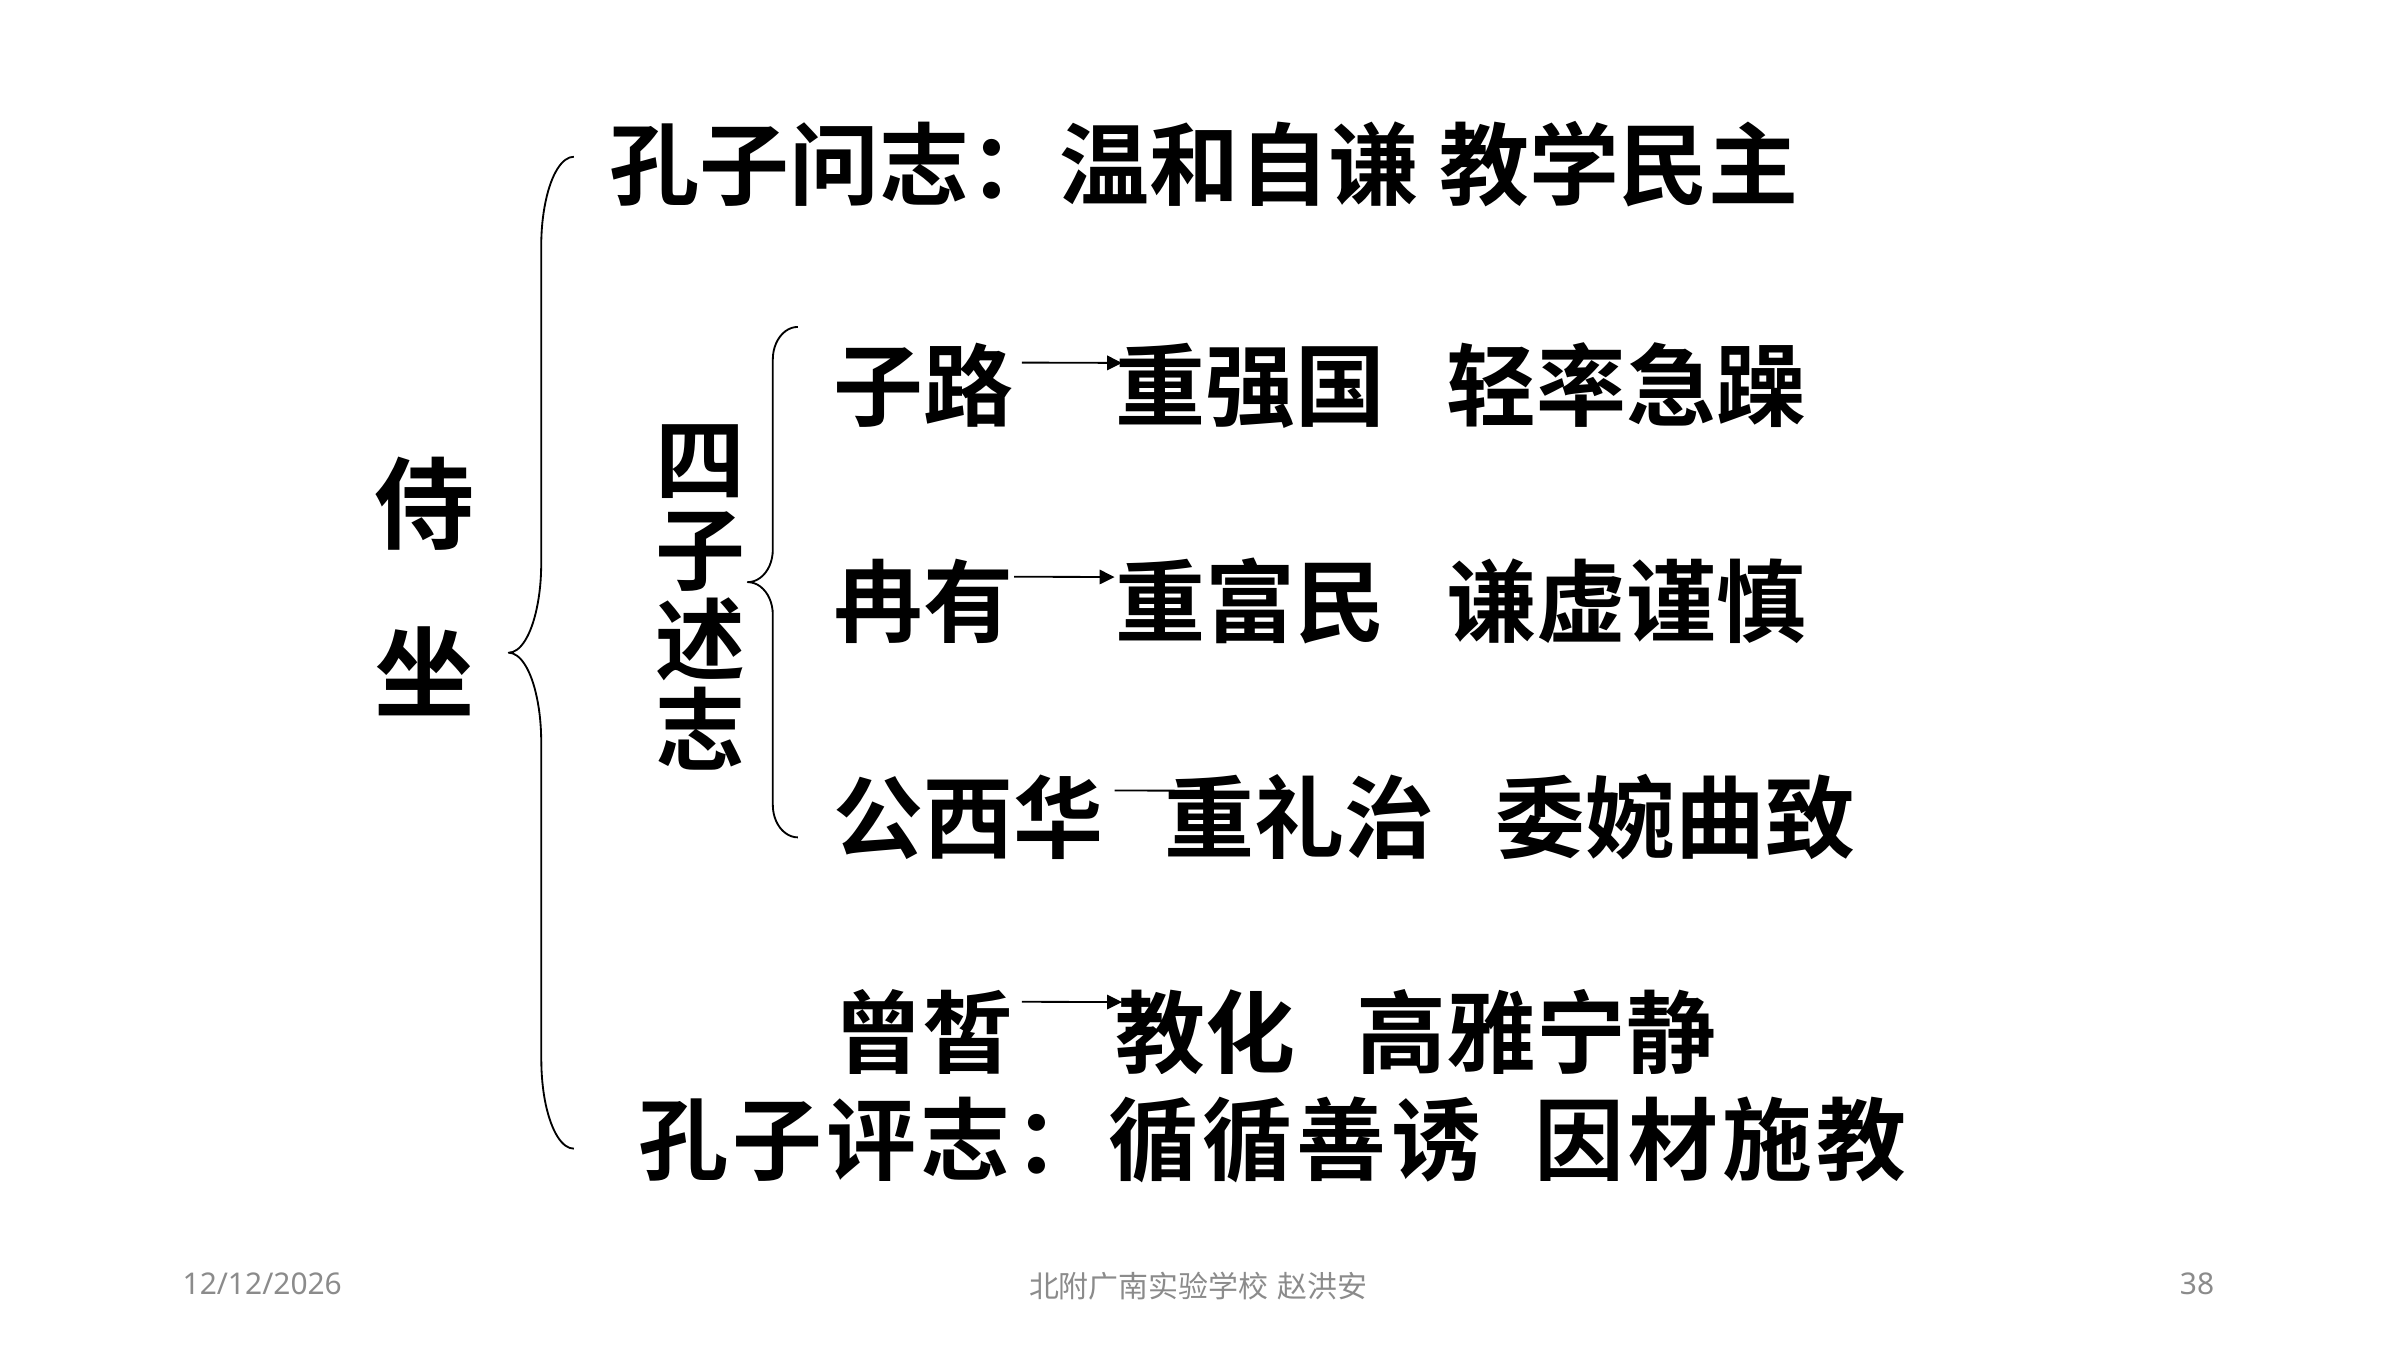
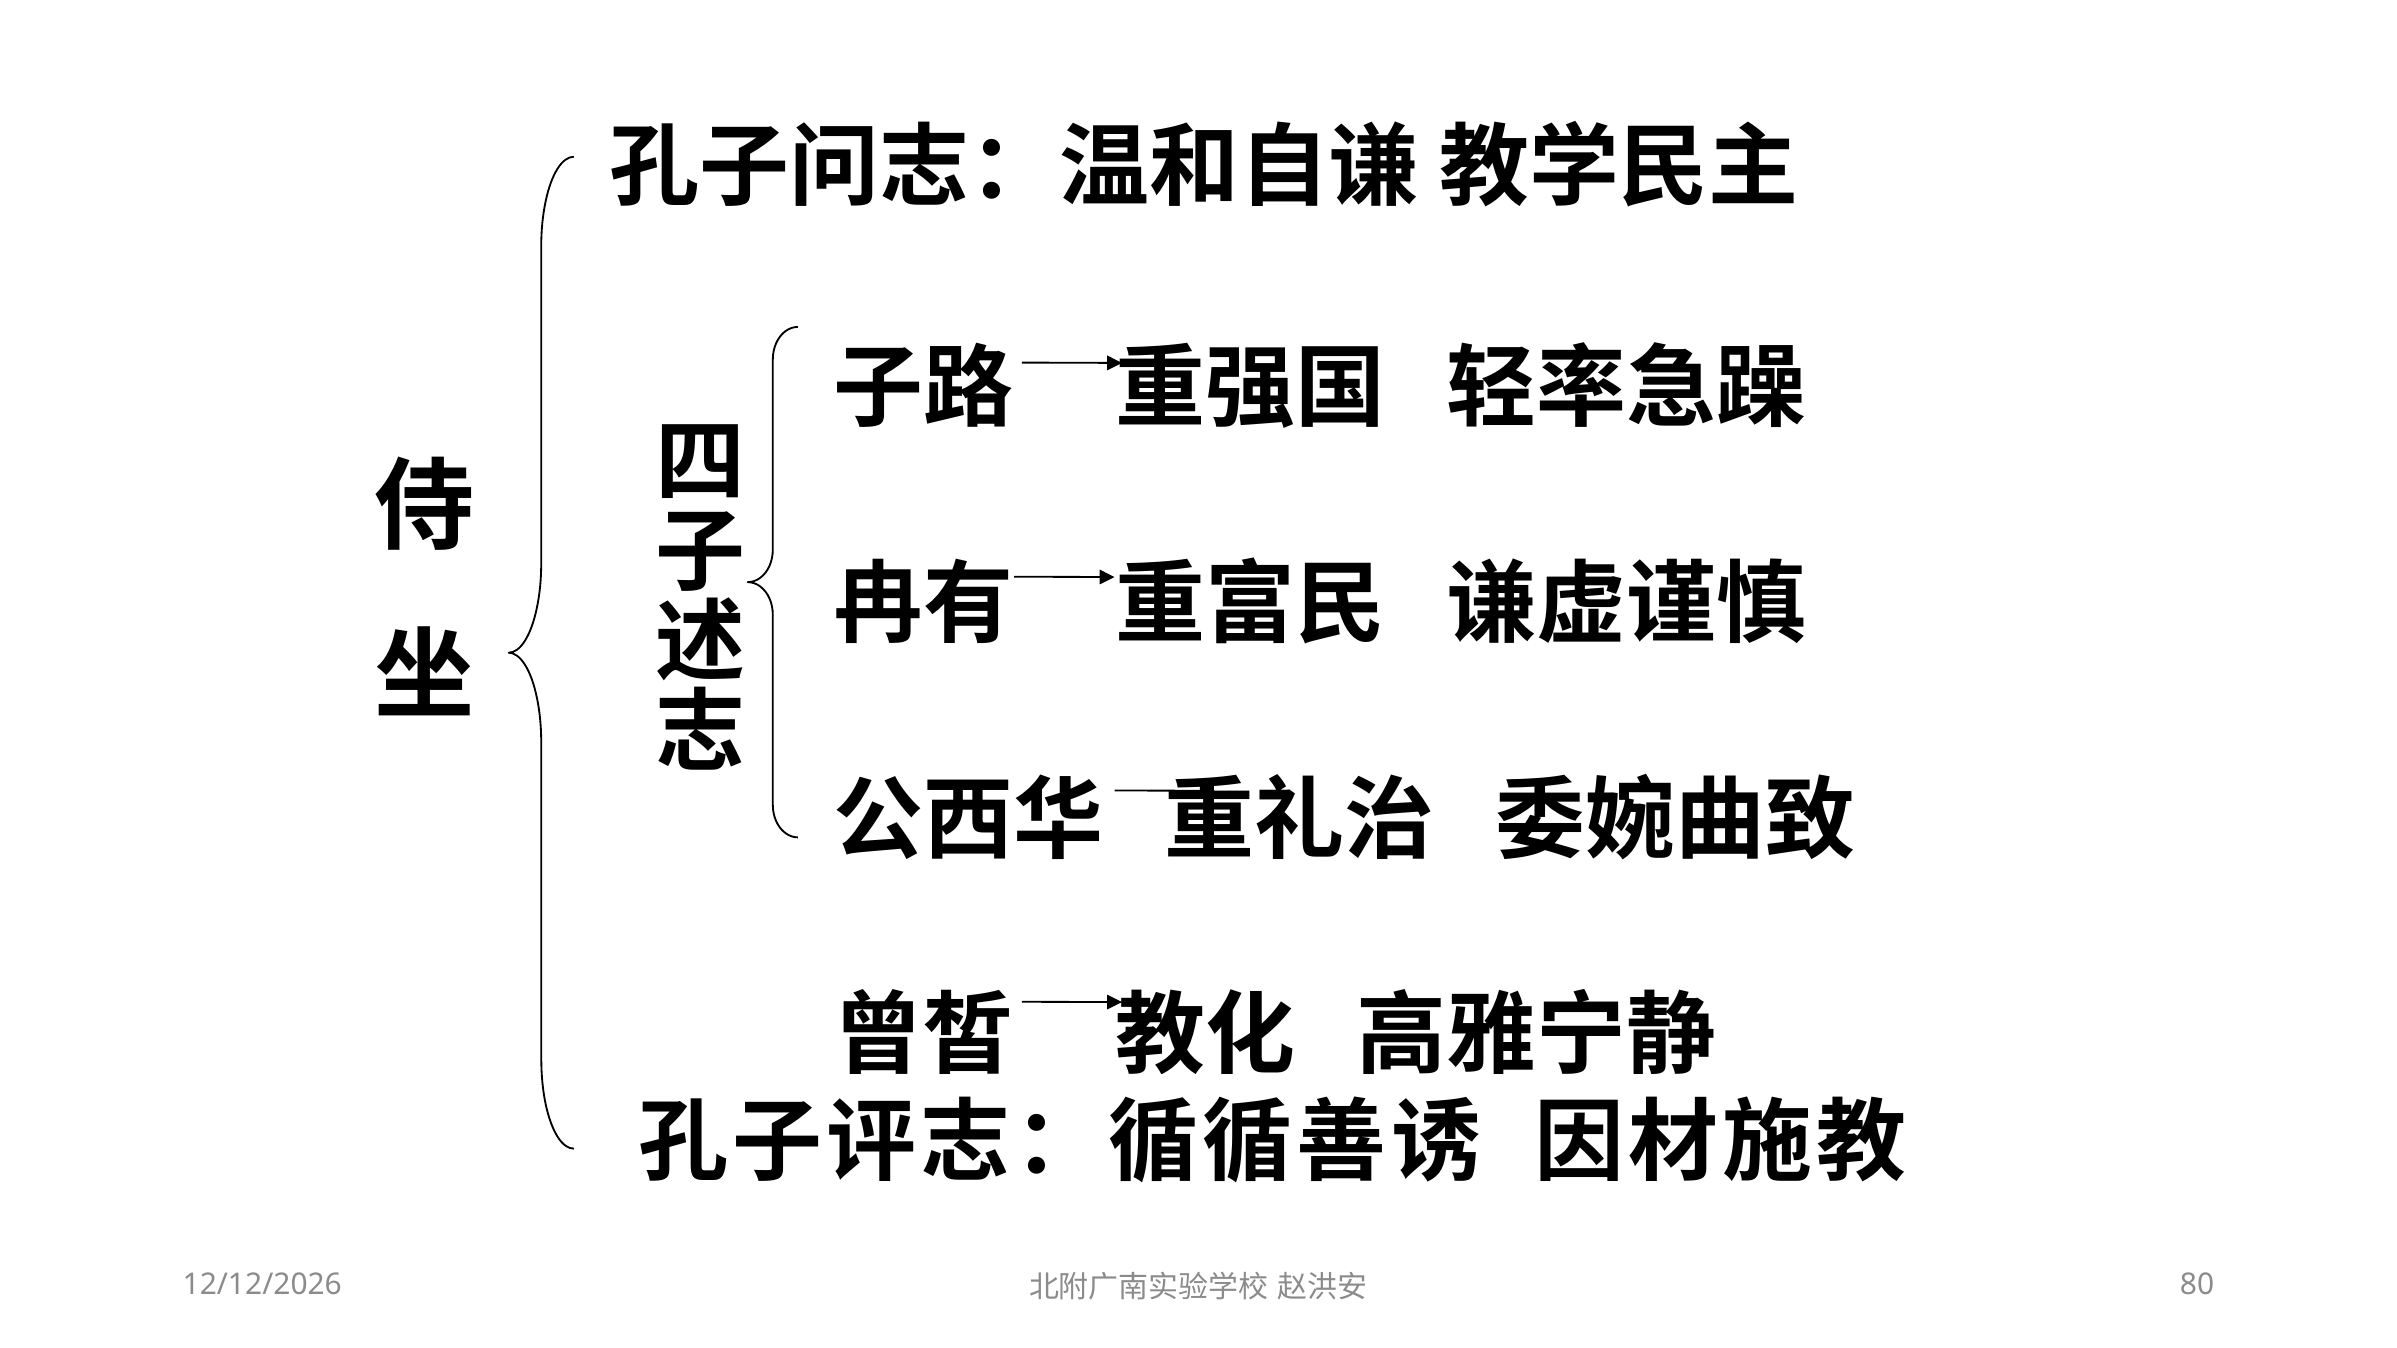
38: 38 -> 80 (2197, 1285)
